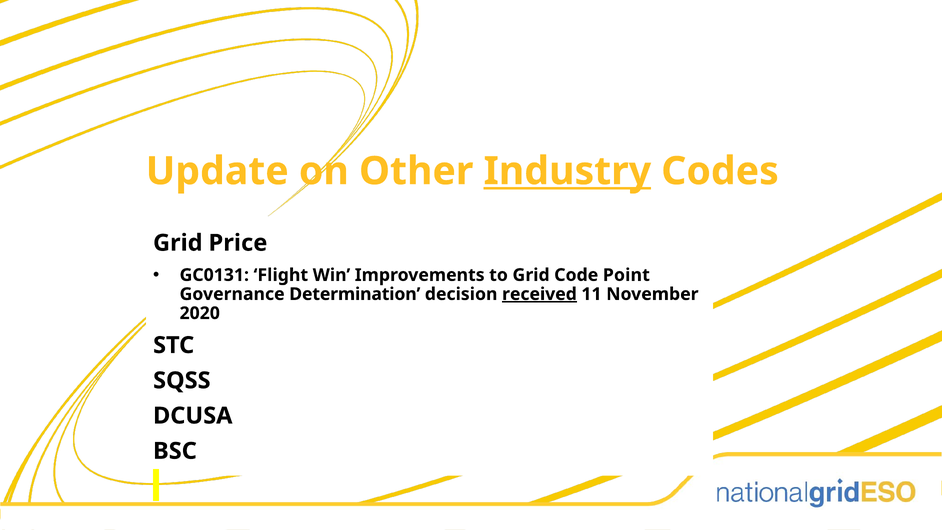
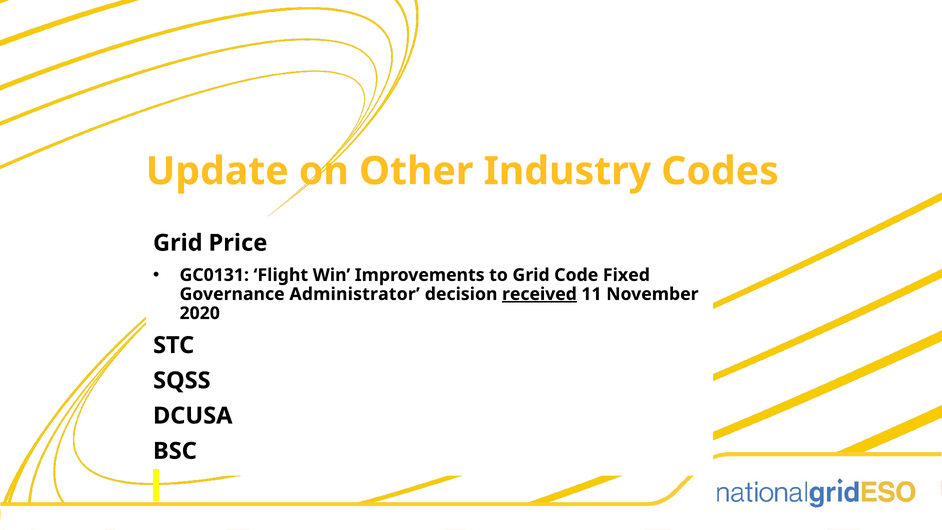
Industry underline: present -> none (567, 171)
Point: Point -> Fixed (626, 275)
Determination: Determination -> Administrator (355, 294)
